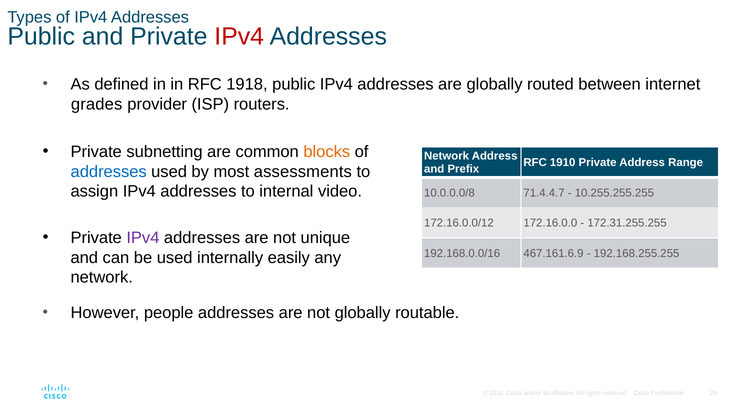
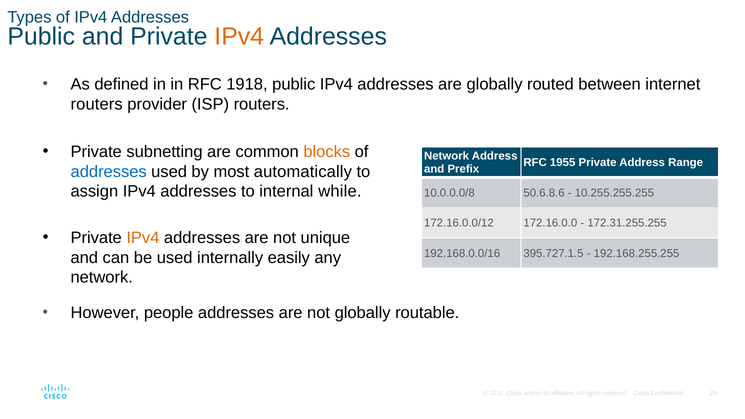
IPv4 colour: red -> orange (239, 37)
grades: grades -> routers (97, 104)
1910: 1910 -> 1955 (563, 163)
assessments: assessments -> automatically (303, 172)
video: video -> while (340, 191)
71.4.4.7: 71.4.4.7 -> 50.6.8.6 (544, 193)
IPv4 colour: purple -> orange (143, 238)
467.161.6.9: 467.161.6.9 -> 395.727.1.5 (553, 253)
